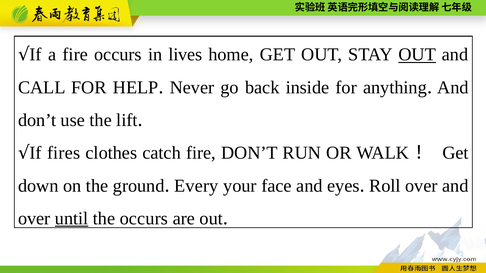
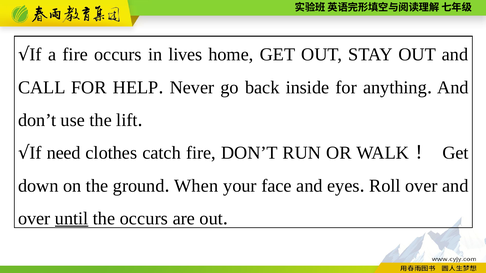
OUT underline: present -> none (417, 55)
fires: fires -> need (64, 153)
Every: Every -> When (196, 186)
